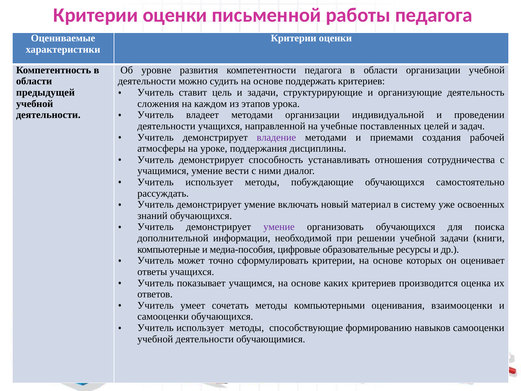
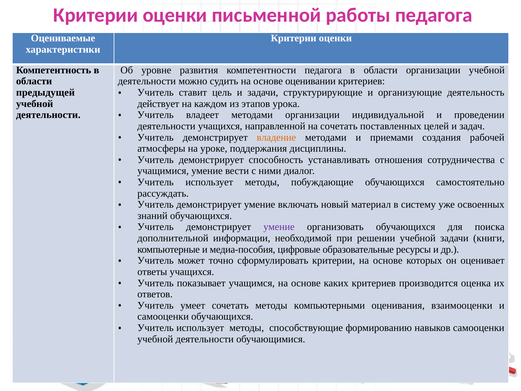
поддержать: поддержать -> оценивании (310, 81)
сложения: сложения -> действует (158, 104)
на учебные: учебные -> сочетать (339, 126)
владение colour: purple -> orange (276, 137)
